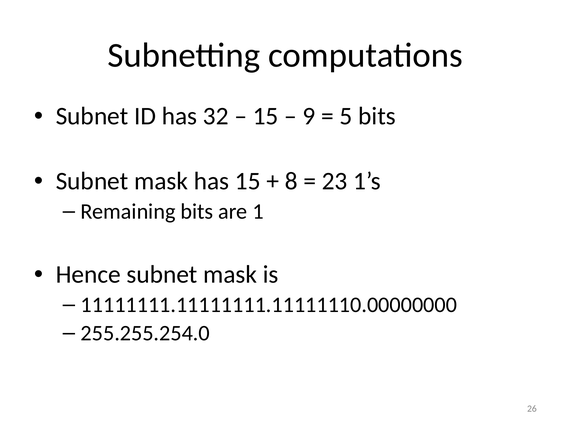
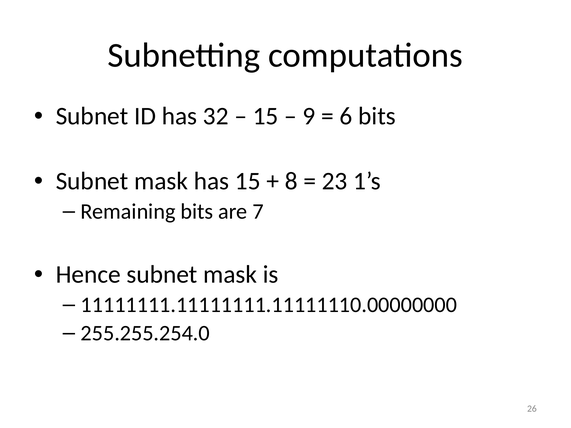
5: 5 -> 6 (346, 116)
1: 1 -> 7 (258, 212)
